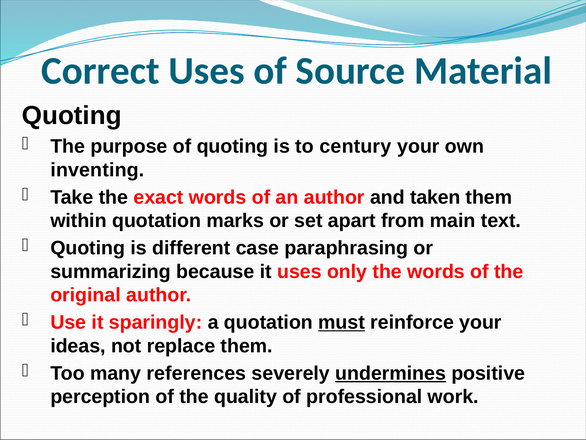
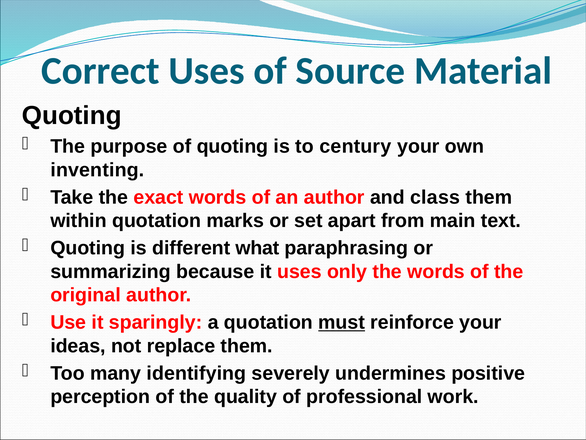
taken: taken -> class (435, 197)
case: case -> what (257, 248)
references: references -> identifying (196, 373)
undermines underline: present -> none (391, 373)
